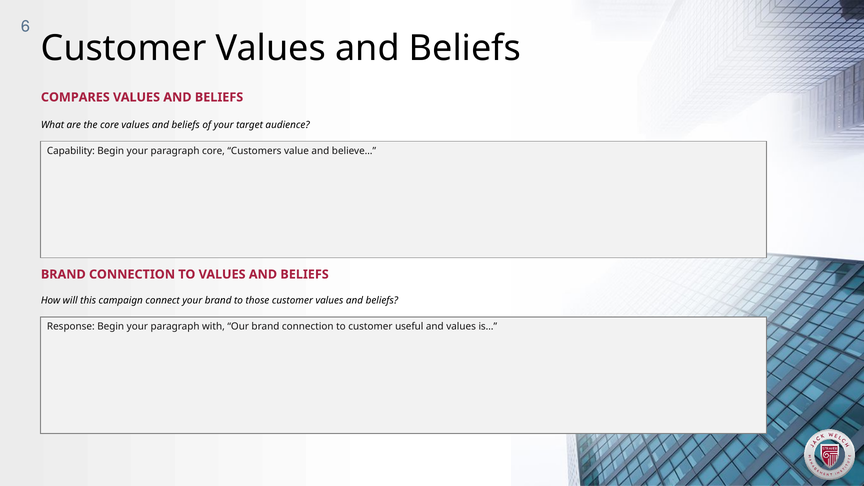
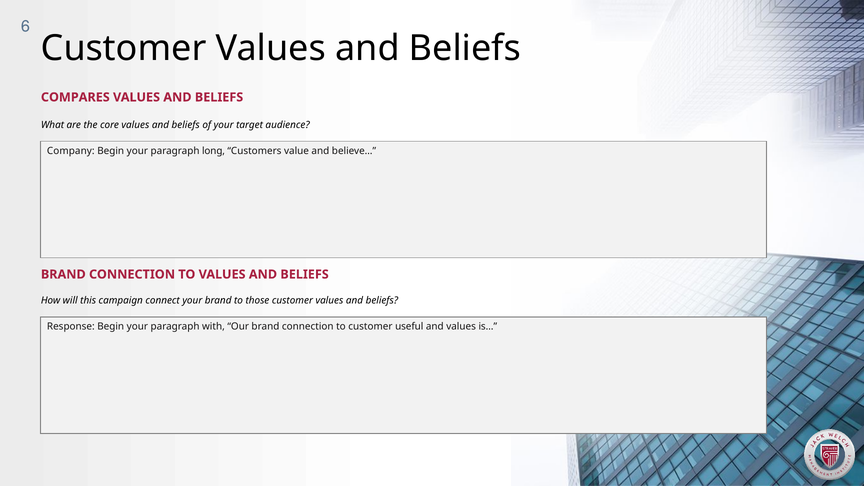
Capability: Capability -> Company (71, 151)
paragraph core: core -> long (214, 151)
